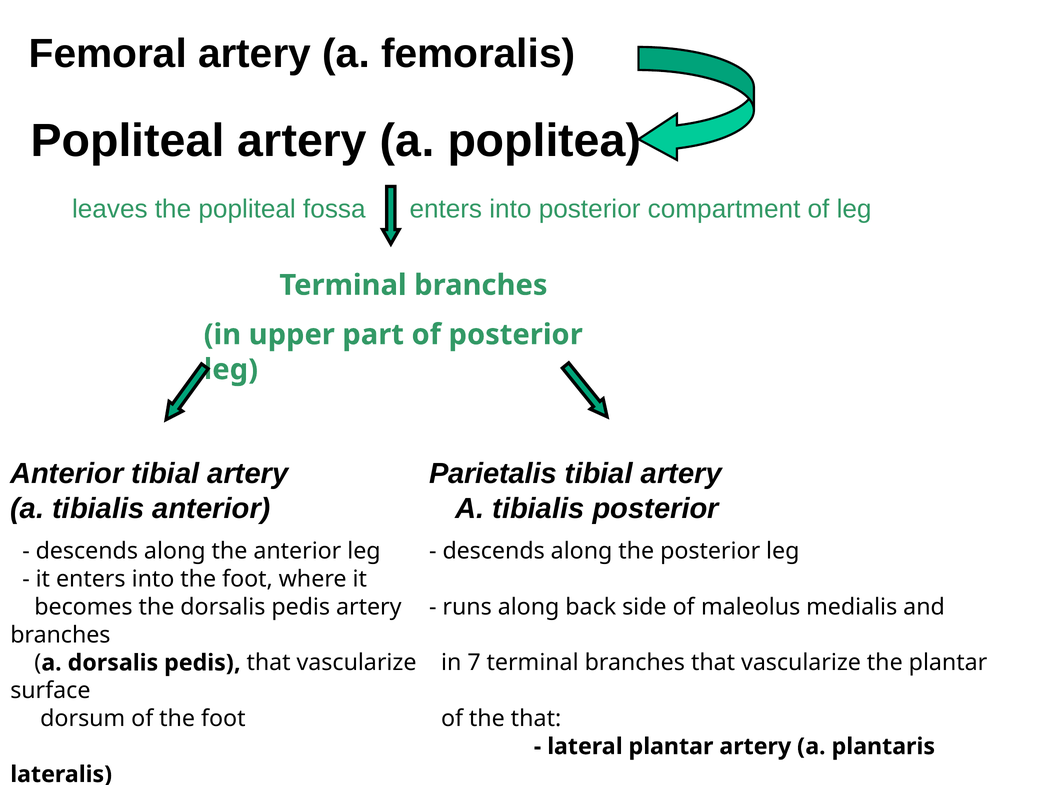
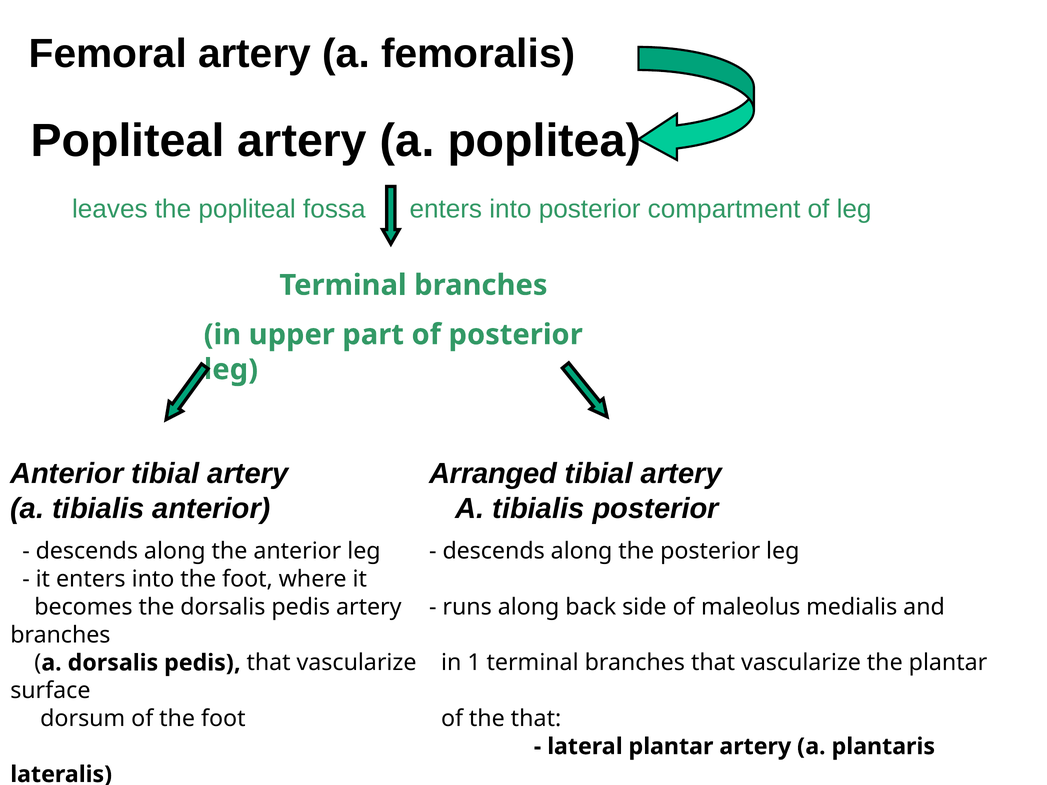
Parietalis: Parietalis -> Arranged (493, 474)
7: 7 -> 1 (474, 663)
